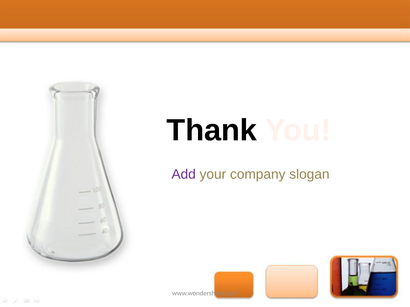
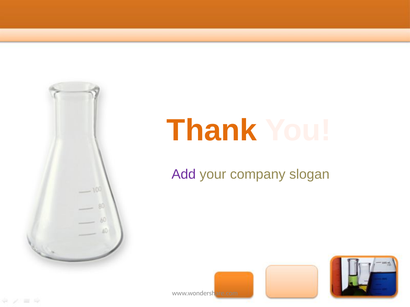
Thank colour: black -> orange (212, 131)
